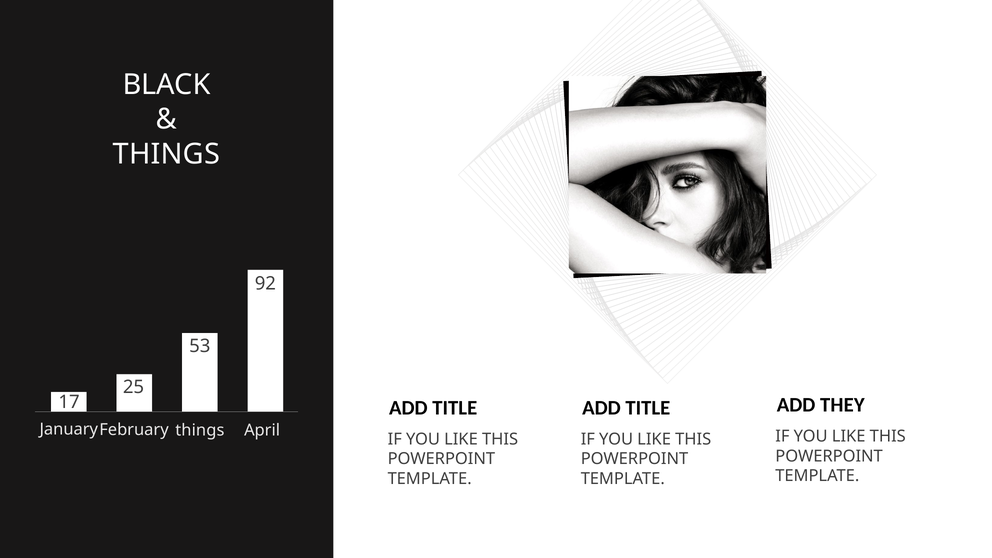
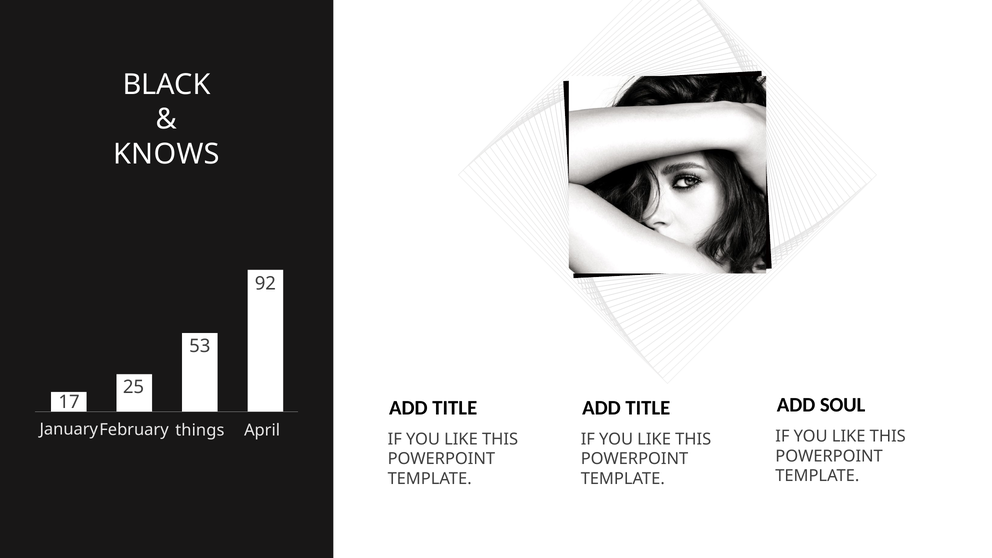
THINGS: THINGS -> KNOWS (166, 154)
THEY: THEY -> SOUL (843, 405)
